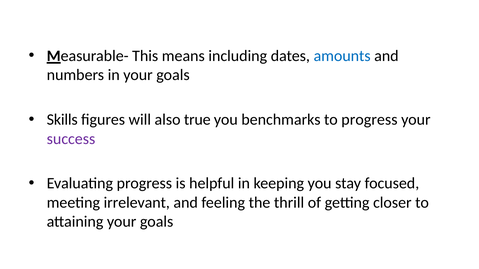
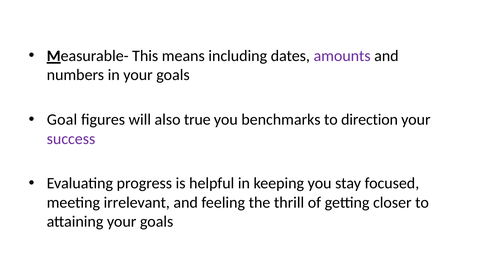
amounts colour: blue -> purple (342, 56)
Skills: Skills -> Goal (62, 120)
to progress: progress -> direction (370, 120)
